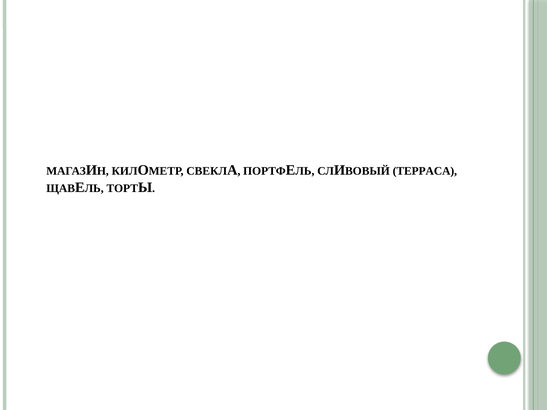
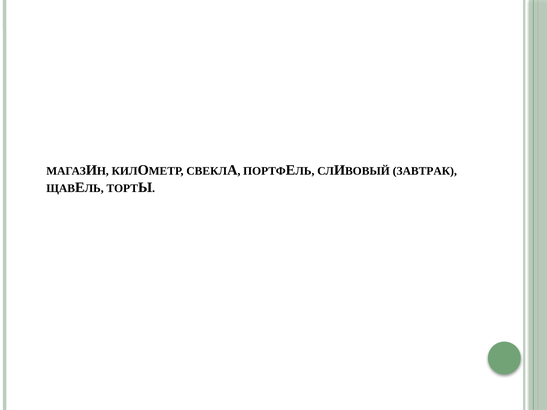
ТЕРРАСА: ТЕРРАСА -> ЗАВТРАК (425, 171)
